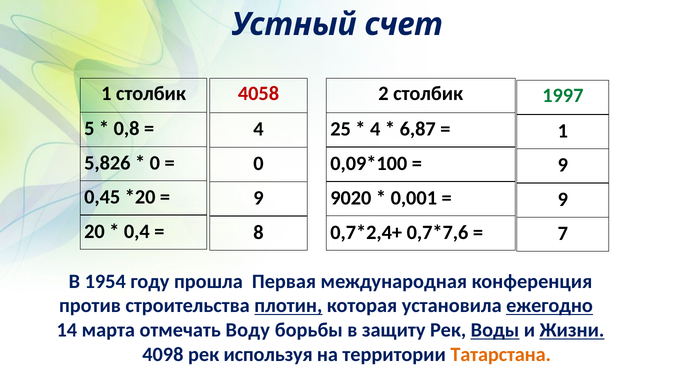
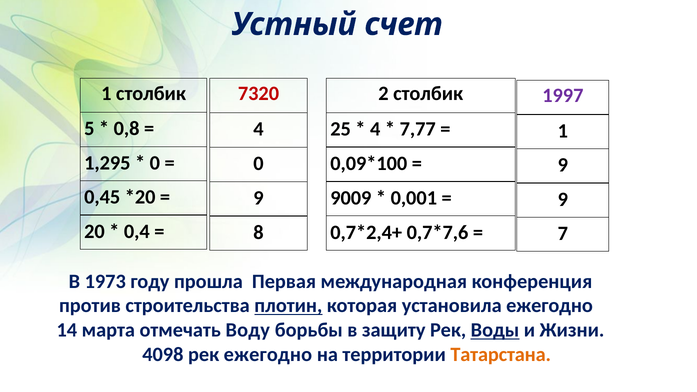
4058: 4058 -> 7320 (258, 94)
1997 colour: green -> purple (563, 96)
6,87: 6,87 -> 7,77 (418, 129)
5,826: 5,826 -> 1,295 (107, 163)
9020: 9020 -> 9009 (351, 198)
1954: 1954 -> 1973 (105, 281)
ежегодно underline: present -> none (550, 306)
Жизни underline: present -> none (572, 330)
рек используя: используя -> ежегодно (268, 355)
